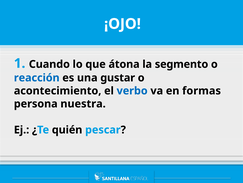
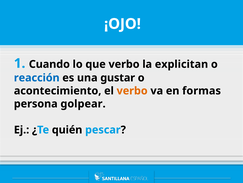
que átona: átona -> verbo (124, 64)
segmento: segmento -> explicitan (181, 64)
verbo colour: blue -> orange (132, 90)
nuestra: nuestra -> golpear (83, 103)
